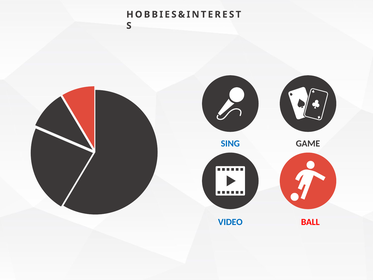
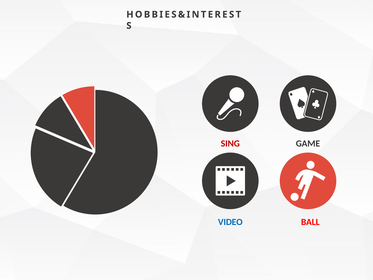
SING colour: blue -> red (230, 143)
